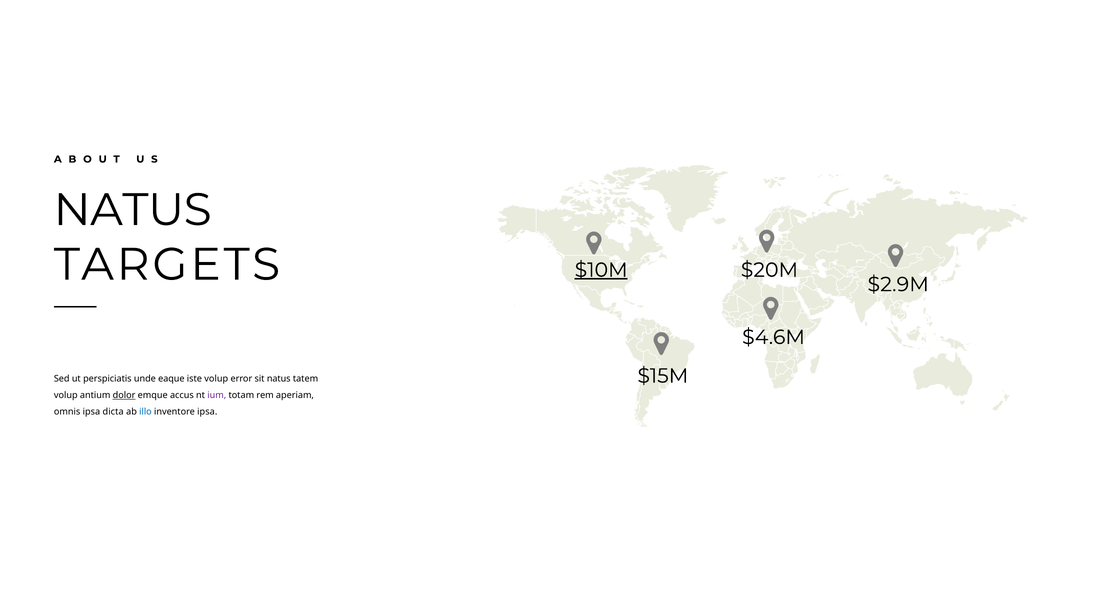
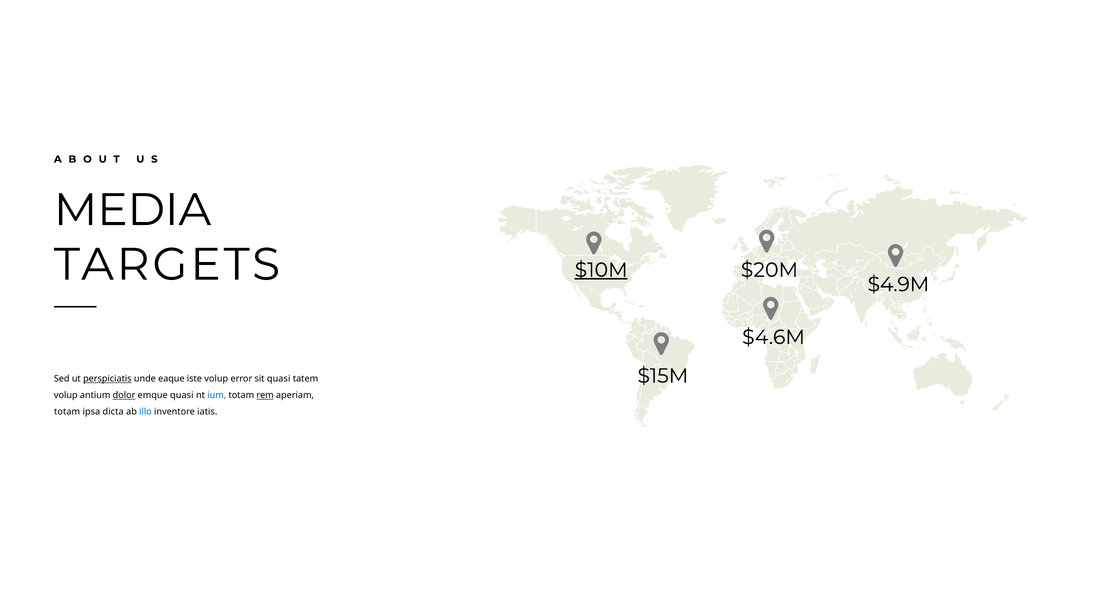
NATUS: NATUS -> MEDIA (133, 210)
$2.9M: $2.9M -> $4.9M (898, 284)
perspiciatis underline: none -> present (107, 379)
sit natus: natus -> quasi (279, 379)
emque accus: accus -> quasi (182, 395)
ium colour: purple -> blue (217, 395)
rem underline: none -> present (265, 395)
omnis: omnis -> totam (67, 411)
inventore ipsa: ipsa -> iatis (207, 411)
